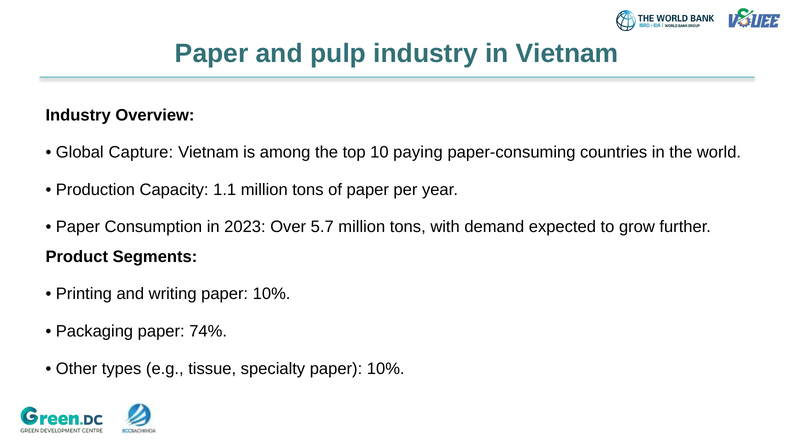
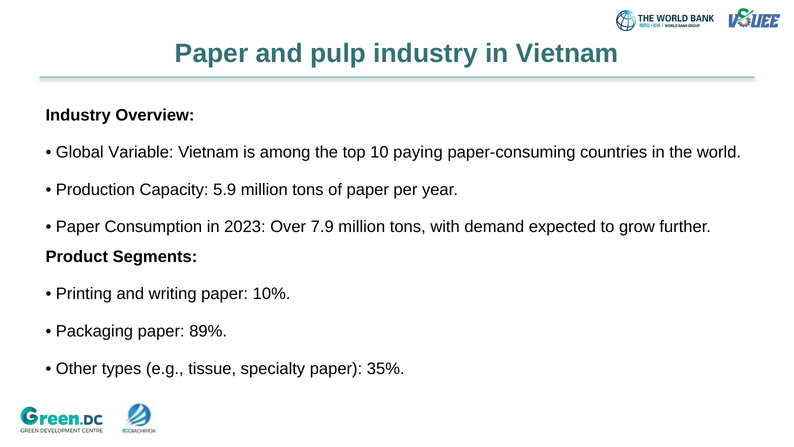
Capture: Capture -> Variable (141, 152)
1.1: 1.1 -> 5.9 (225, 190)
5.7: 5.7 -> 7.9 (322, 227)
74%: 74% -> 89% (208, 331)
specialty paper 10%: 10% -> 35% (386, 368)
